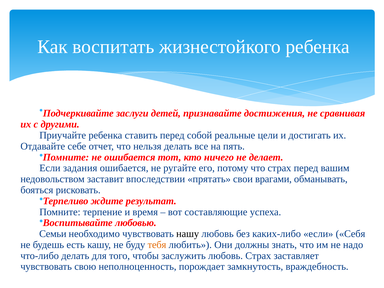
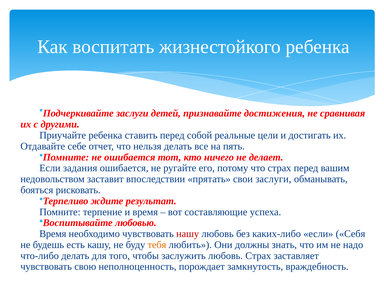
свои врагами: врагами -> заслуги (273, 179)
Семьи: Семьи -> Время (53, 234)
нашу colour: black -> red (188, 234)
